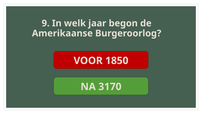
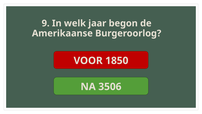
3170: 3170 -> 3506 (110, 86)
